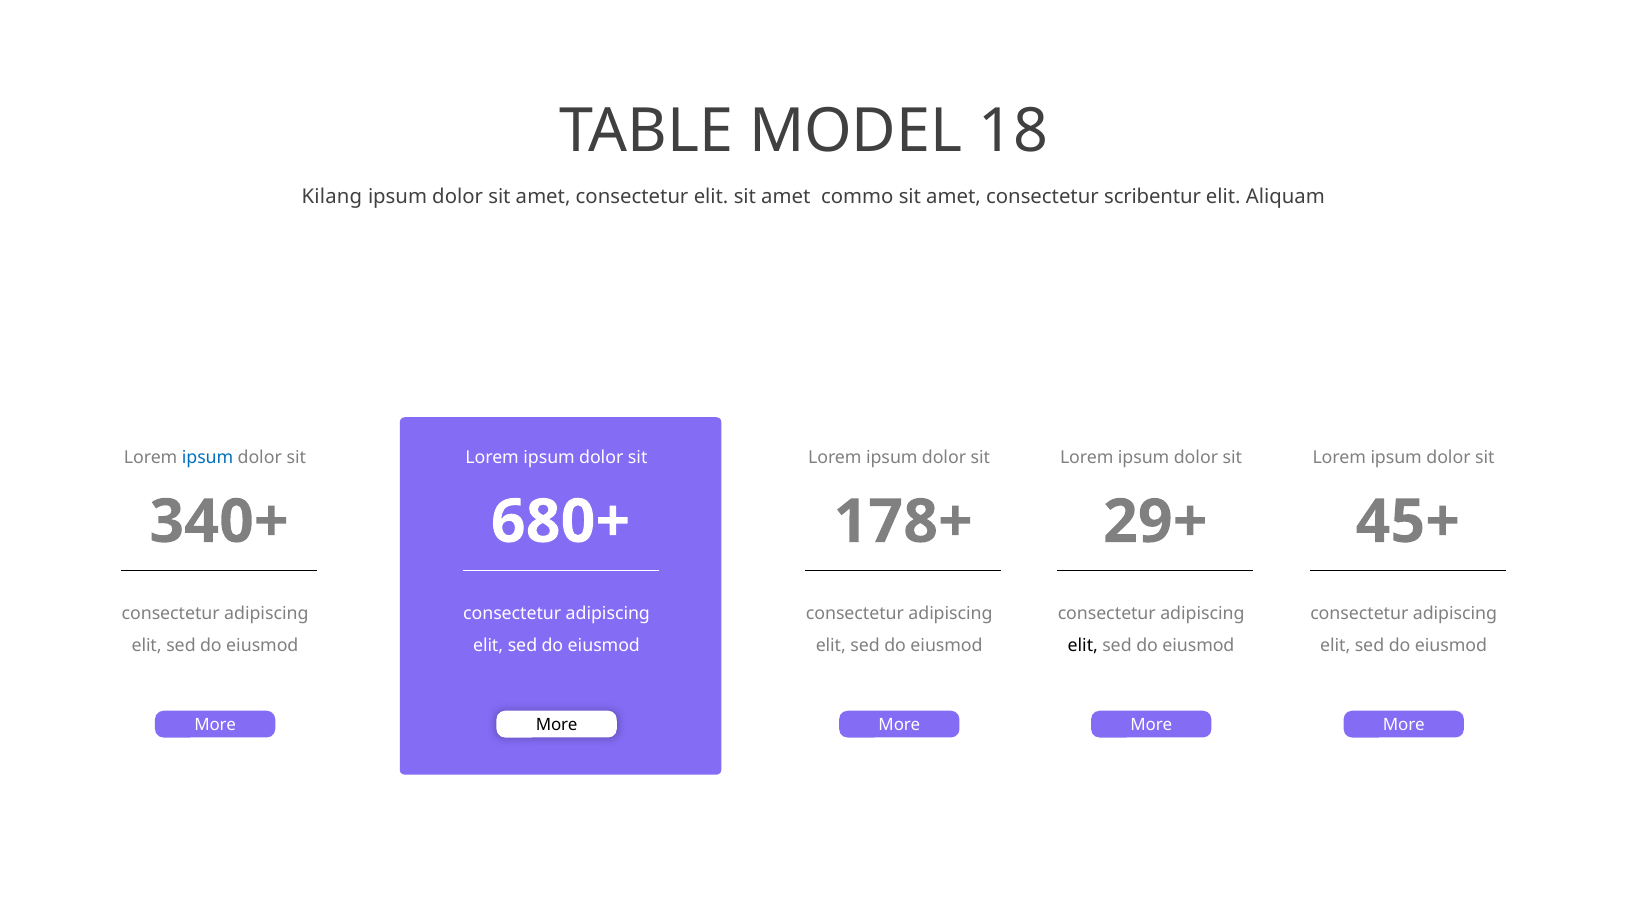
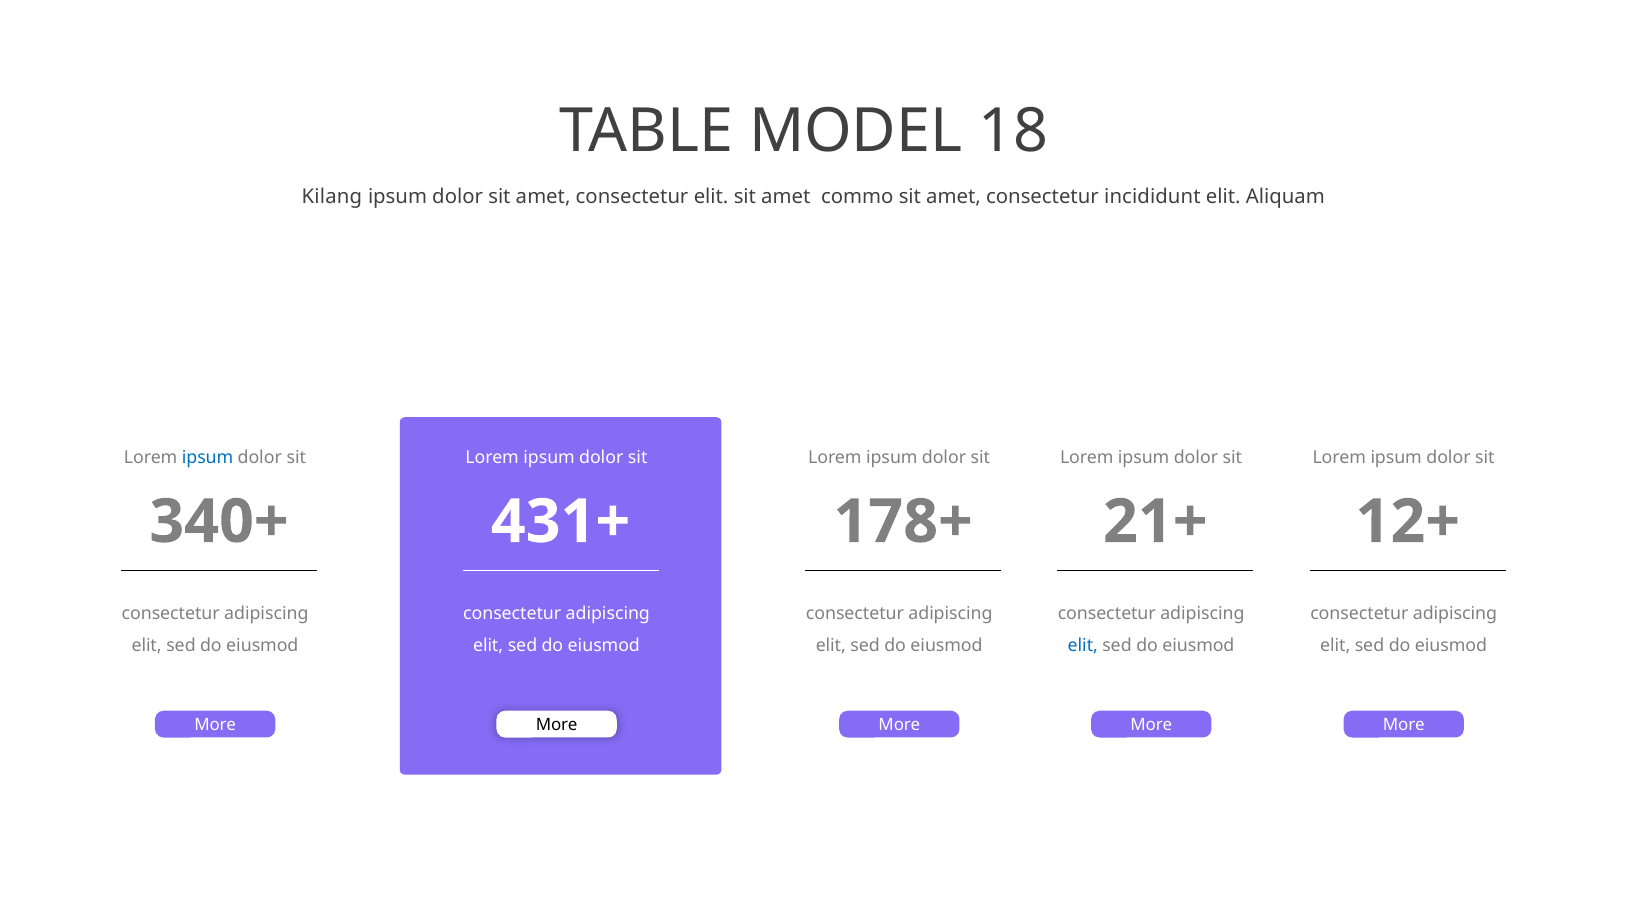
scribentur: scribentur -> incididunt (1152, 197)
680+: 680+ -> 431+ (561, 522)
29+: 29+ -> 21+ (1155, 522)
45+: 45+ -> 12+ (1408, 522)
elit colour: black -> blue (1083, 645)
